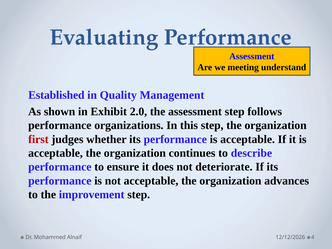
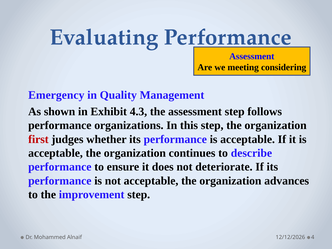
understand: understand -> considering (284, 67)
Established: Established -> Emergency (56, 95)
2.0: 2.0 -> 4.3 (138, 112)
